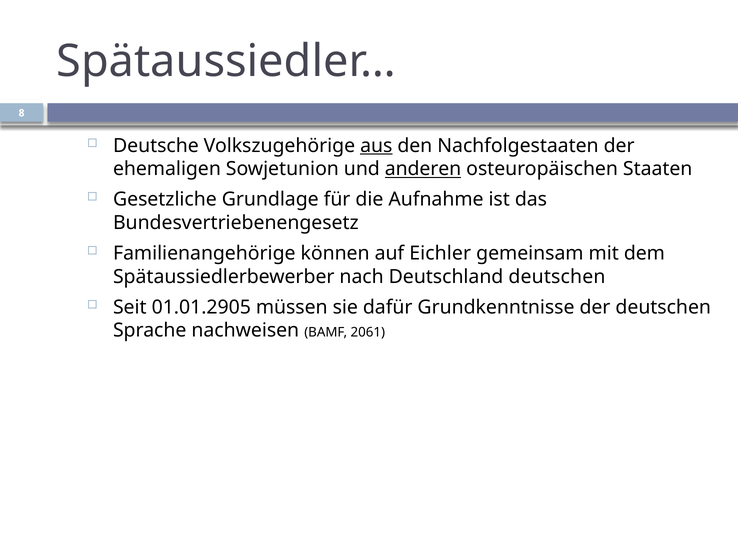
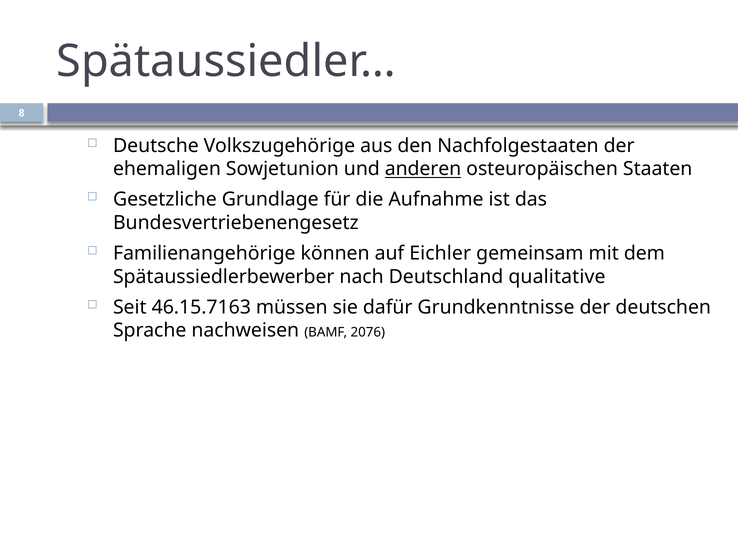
aus underline: present -> none (376, 146)
Deutschland deutschen: deutschen -> qualitative (557, 277)
01.01.2905: 01.01.2905 -> 46.15.7163 (201, 308)
2061: 2061 -> 2076 (368, 333)
